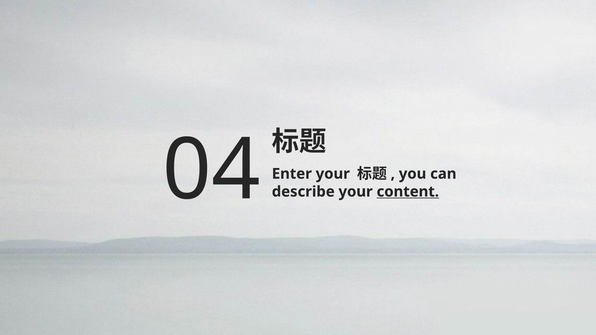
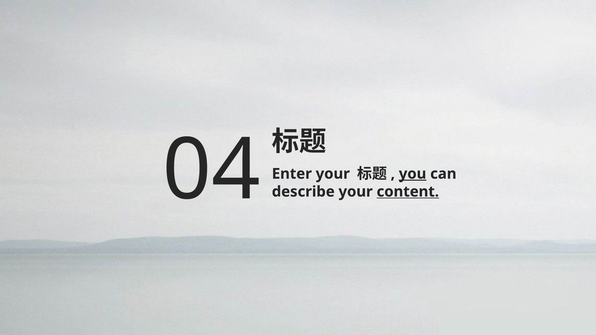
you underline: none -> present (413, 174)
